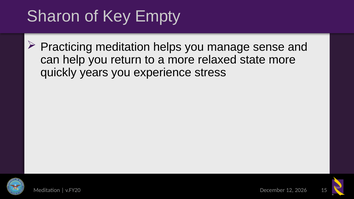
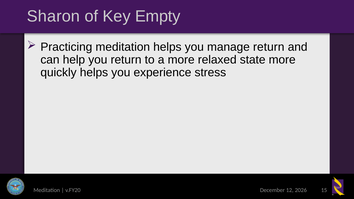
manage sense: sense -> return (269, 47)
quickly years: years -> helps (94, 73)
